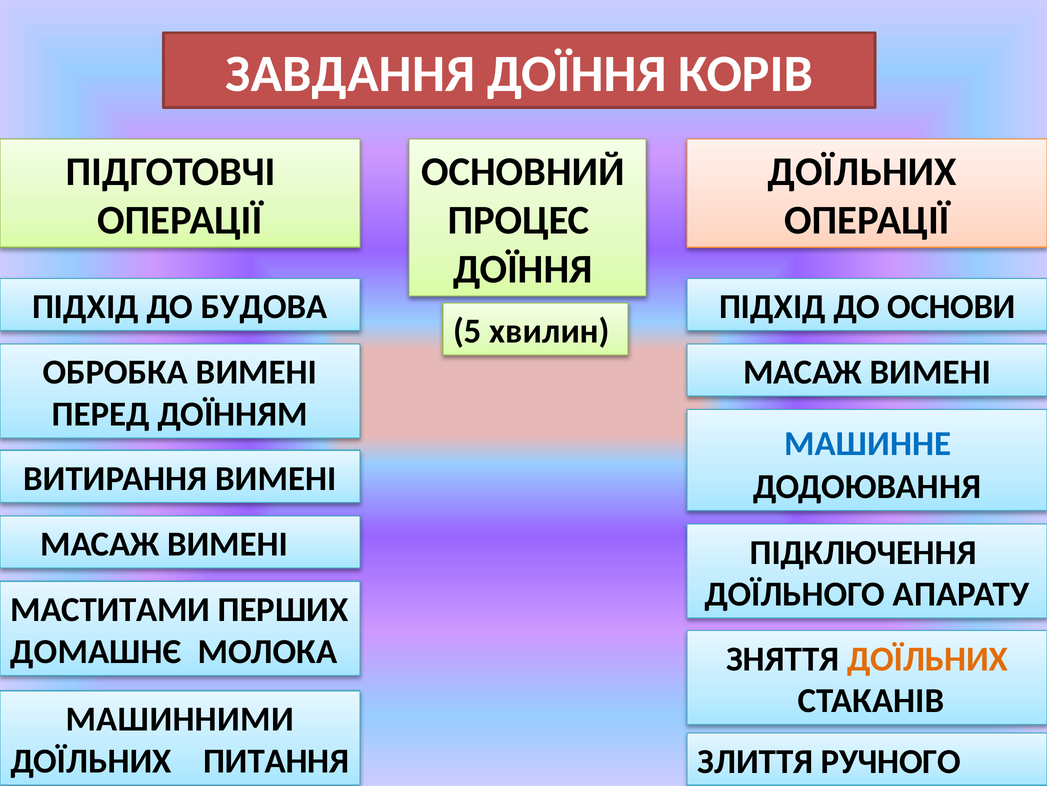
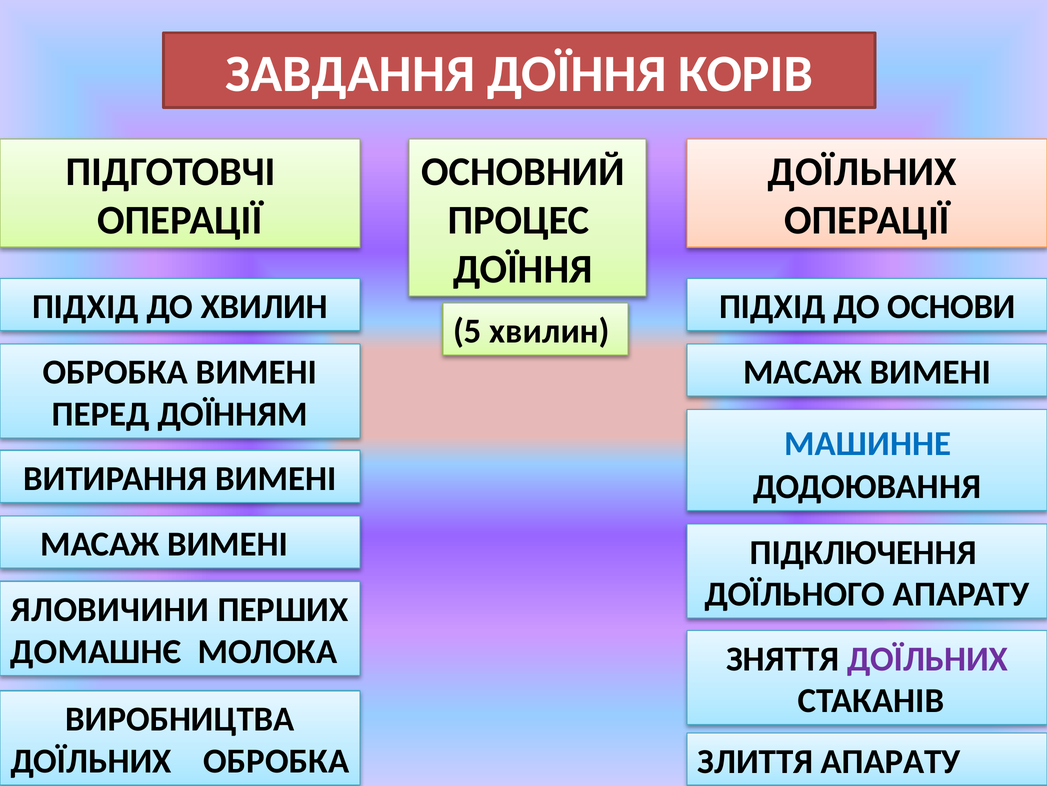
ДО БУДОВА: БУДОВА -> ХВИЛИН (264, 307)
МАСТИТАМИ: МАСТИТАМИ -> ЯЛОВИЧИНИ (110, 609)
ДОЇЛЬНИХ colour: orange -> purple (927, 658)
МАШИННИМИ: МАШИННИМИ -> ВИРОБНИЦТВА (180, 719)
ДОЇЛЬНИХ ПИТАННЯ: ПИТАННЯ -> ОБРОБКА (276, 760)
ЗЛИТТЯ РУЧНОГО: РУЧНОГО -> АПАРАТУ (891, 761)
